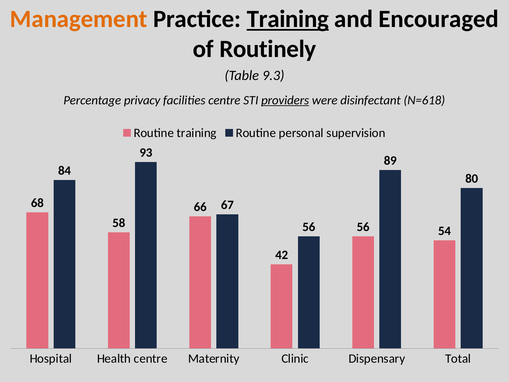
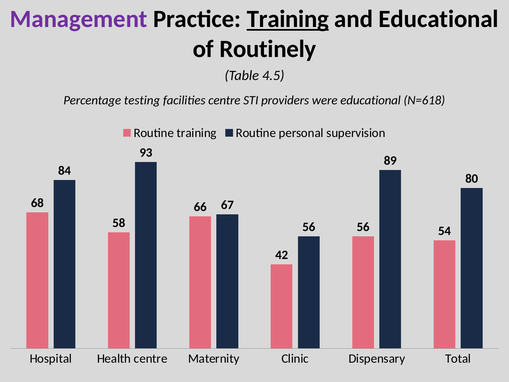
Management colour: orange -> purple (79, 19)
and Encouraged: Encouraged -> Educational (439, 19)
9.3: 9.3 -> 4.5 (273, 76)
privacy: privacy -> testing (142, 100)
providers underline: present -> none (285, 100)
were disinfectant: disinfectant -> educational (371, 100)
